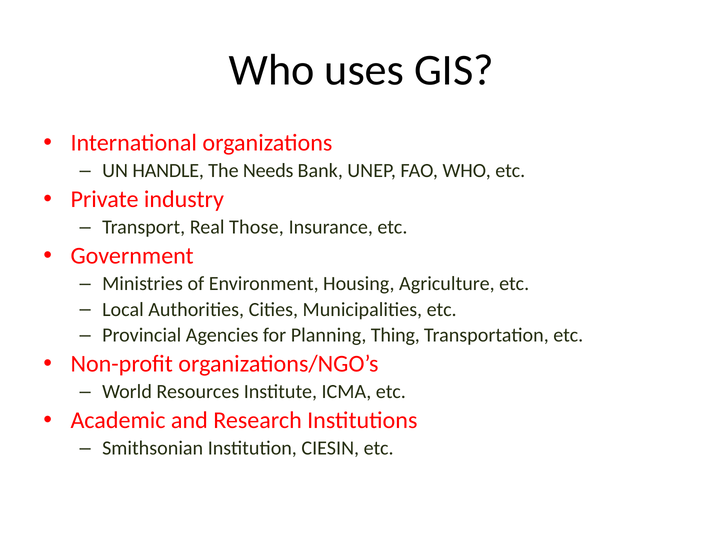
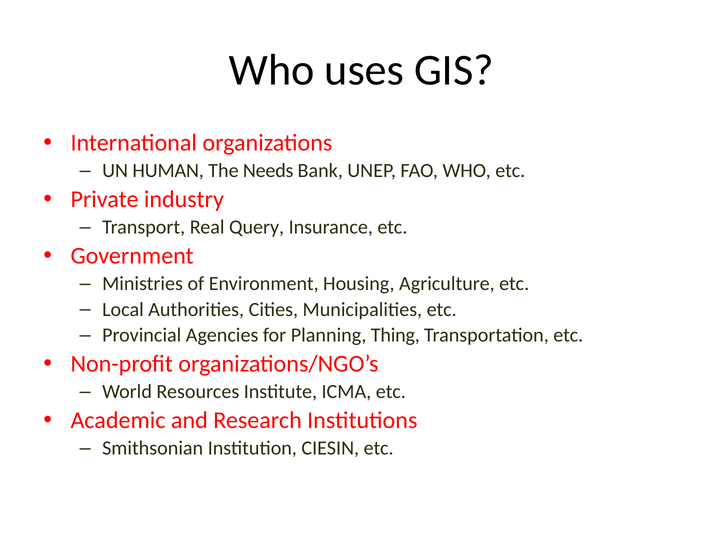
HANDLE: HANDLE -> HUMAN (168, 171)
Those: Those -> Query (257, 227)
